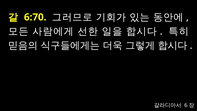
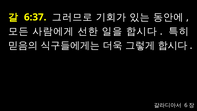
6:70: 6:70 -> 6:37 (35, 17)
